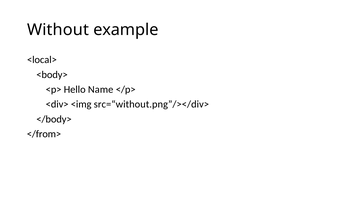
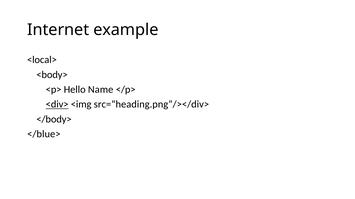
Without: Without -> Internet (58, 30)
<div> underline: none -> present (57, 105)
src=“without.png”/></div>: src=“without.png”/></div> -> src=“heading.png”/></div> (151, 105)
</from>: </from> -> </blue> (44, 134)
